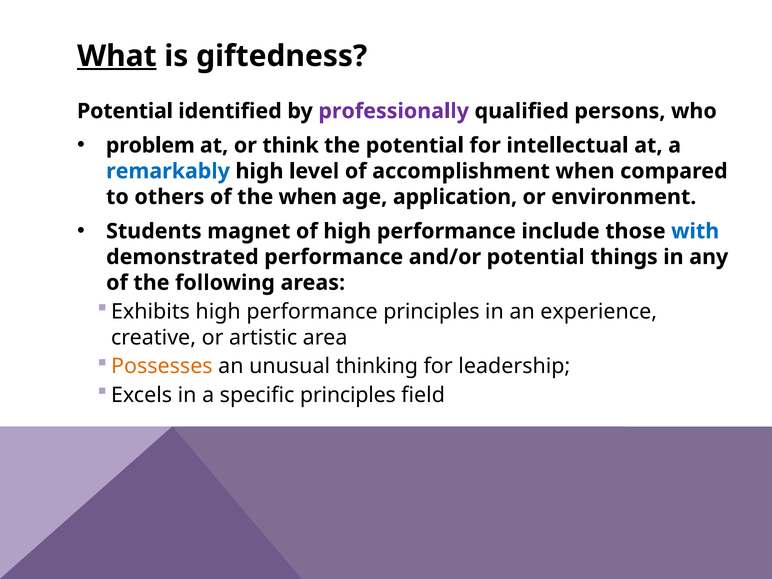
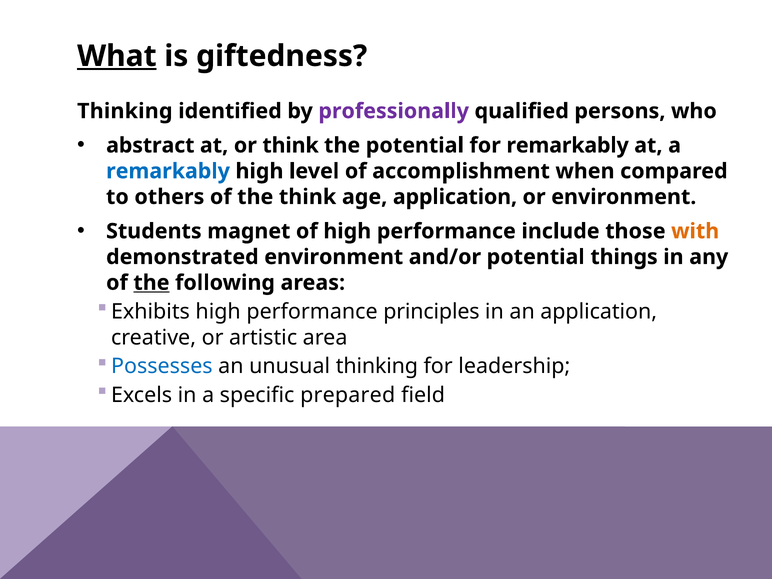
Potential: Potential -> Thinking (125, 111)
problem: problem -> abstract (150, 145)
for intellectual: intellectual -> remarkably (568, 145)
the when: when -> think (308, 197)
with colour: blue -> orange (695, 231)
demonstrated performance: performance -> environment (334, 257)
the underline: none -> present (151, 283)
an experience: experience -> application (599, 312)
Possesses colour: orange -> blue (162, 366)
specific principles: principles -> prepared (348, 395)
